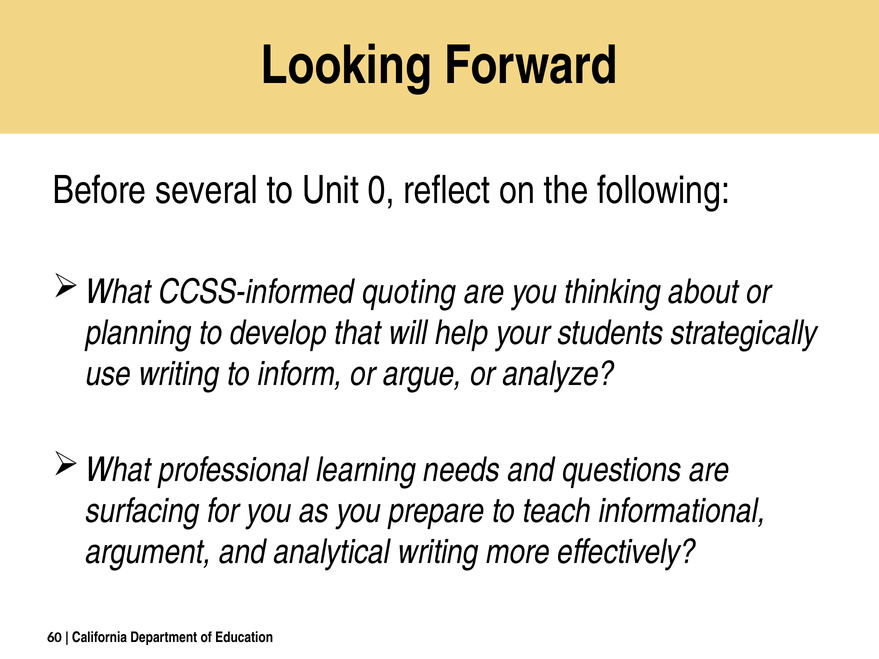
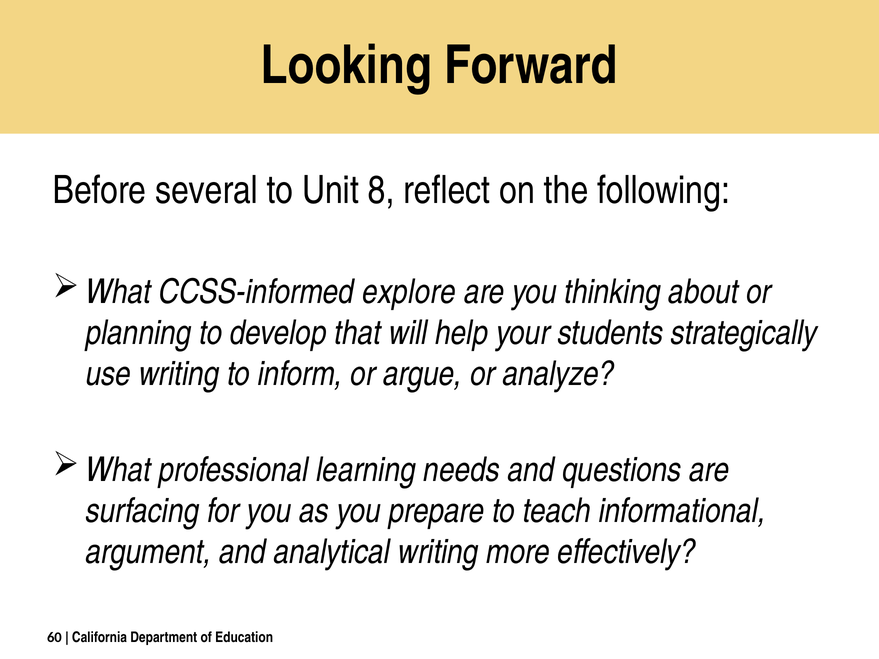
0: 0 -> 8 (381, 190)
quoting: quoting -> explore (409, 292)
